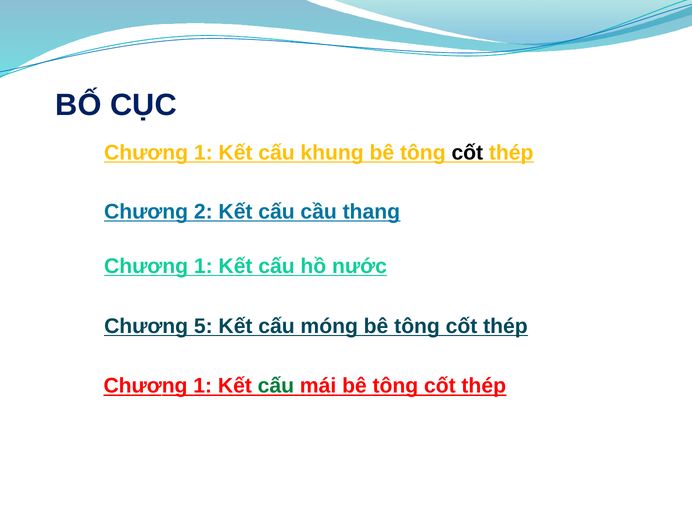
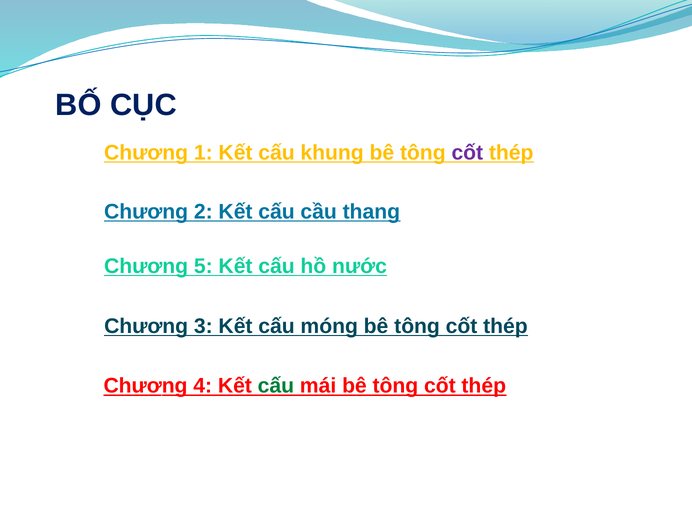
cốt colour: black -> purple (467, 153)
1: 1 -> 5 (203, 266)
5: 5 -> 3 (203, 326)
1: 1 -> 4 (203, 386)
